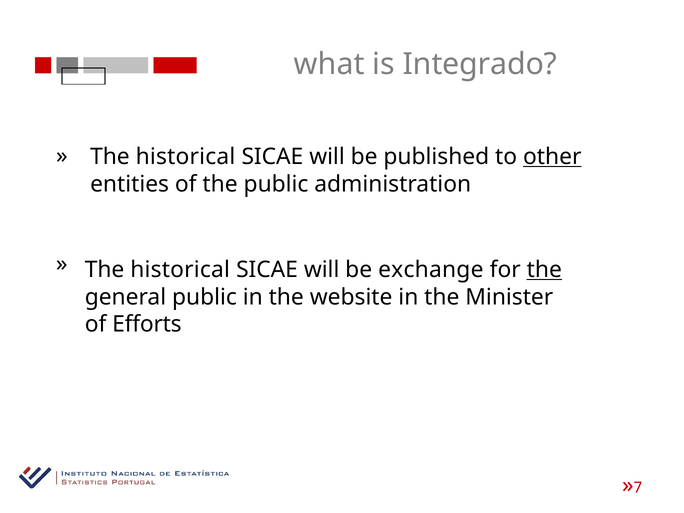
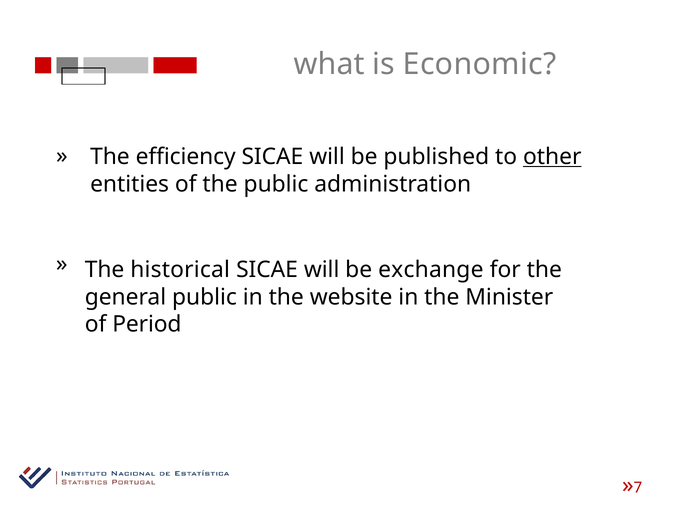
Integrado: Integrado -> Economic (480, 64)
historical: historical -> efficiency (186, 157)
the underline: present -> none (544, 270)
Efforts: Efforts -> Period (147, 324)
